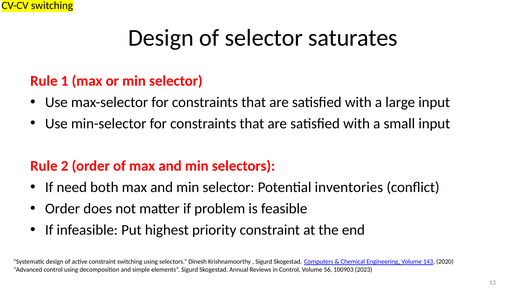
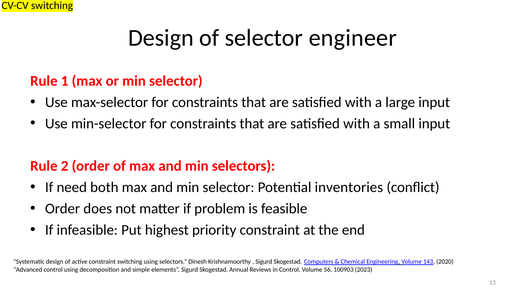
saturates: saturates -> engineer (353, 38)
